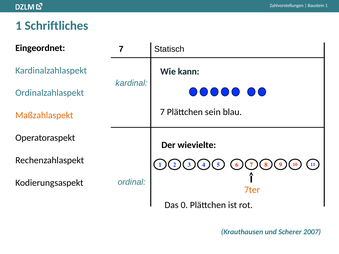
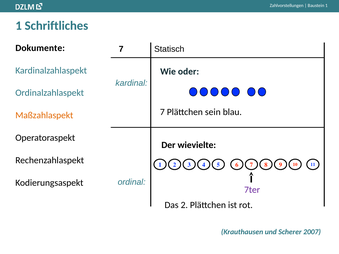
Eingeordnet: Eingeordnet -> Dokumente (40, 48)
kann: kann -> oder (188, 71)
7ter colour: orange -> purple (252, 190)
Das 0: 0 -> 2 (184, 205)
